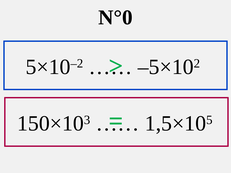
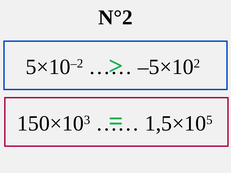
N°0: N°0 -> N°2 (115, 17)
